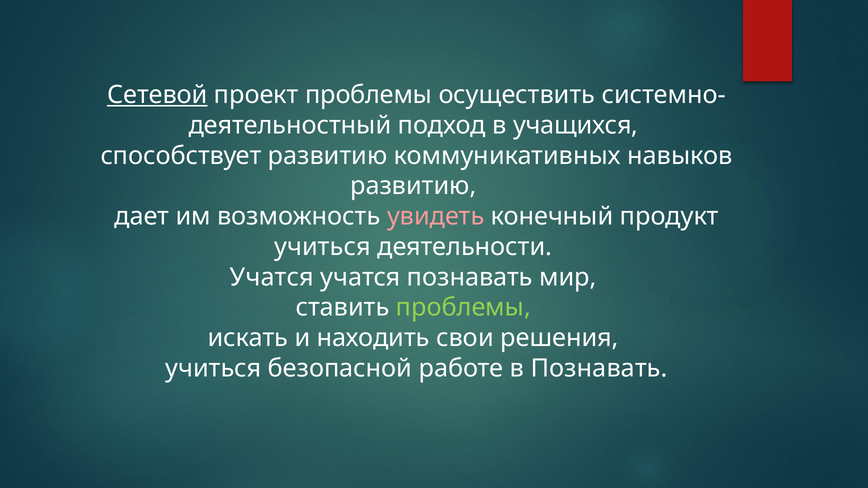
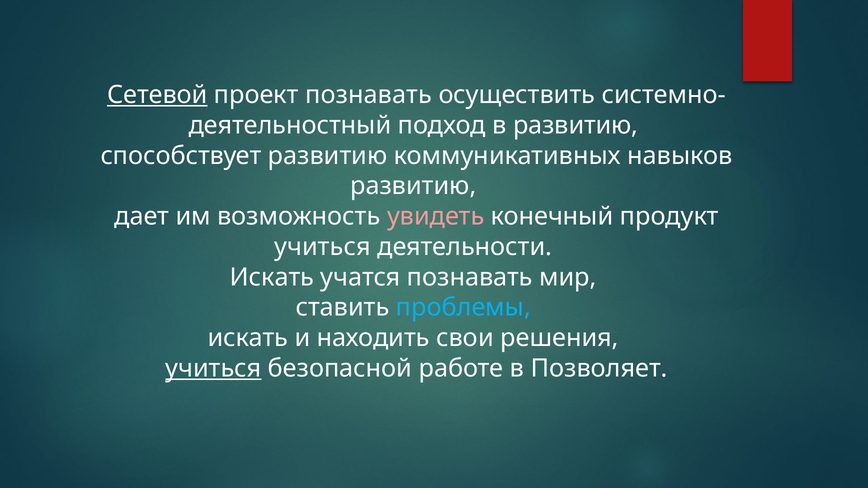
проект проблемы: проблемы -> познавать (369, 95)
в учащихся: учащихся -> развитию (576, 125)
Учатся: Учатся -> Искать (272, 277)
проблемы colour: light green -> light blue (463, 308)
учиться underline: none -> present (213, 369)
в Познавать: Познавать -> Позволяет (599, 369)
